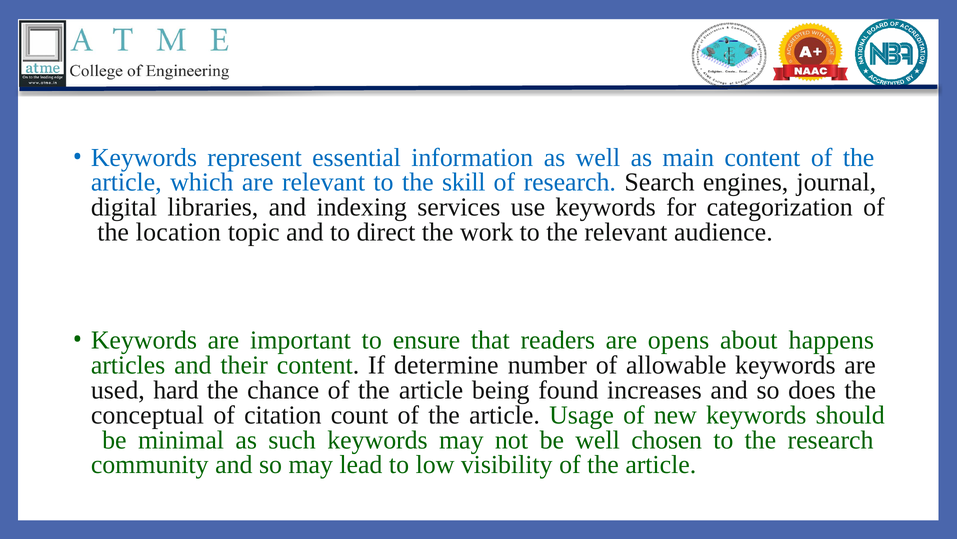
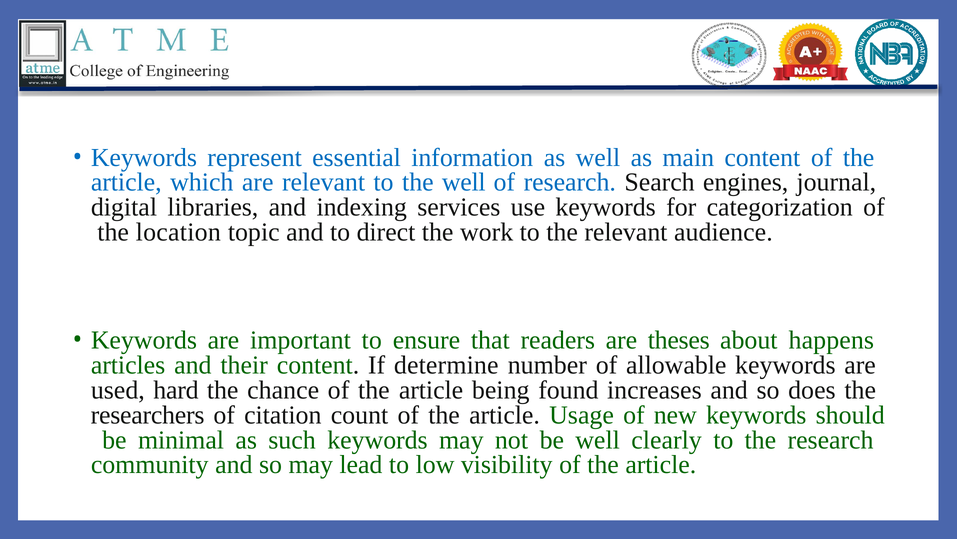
the skill: skill -> well (464, 182)
opens: opens -> theses (679, 340)
conceptual: conceptual -> researchers (148, 415)
chosen: chosen -> clearly (667, 439)
